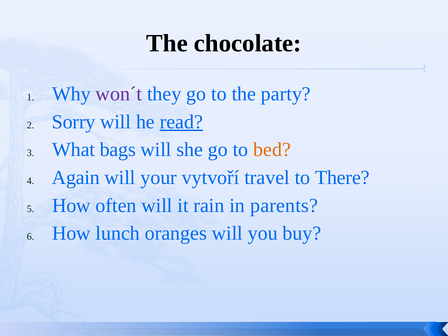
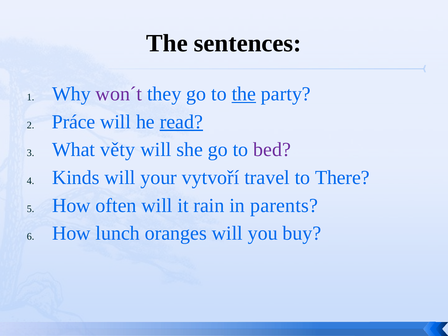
chocolate: chocolate -> sentences (248, 43)
the underline: none -> present (244, 94)
Sorry: Sorry -> Práce (74, 122)
bags: bags -> věty (118, 150)
bed colour: orange -> purple (272, 150)
Again: Again -> Kinds (76, 178)
